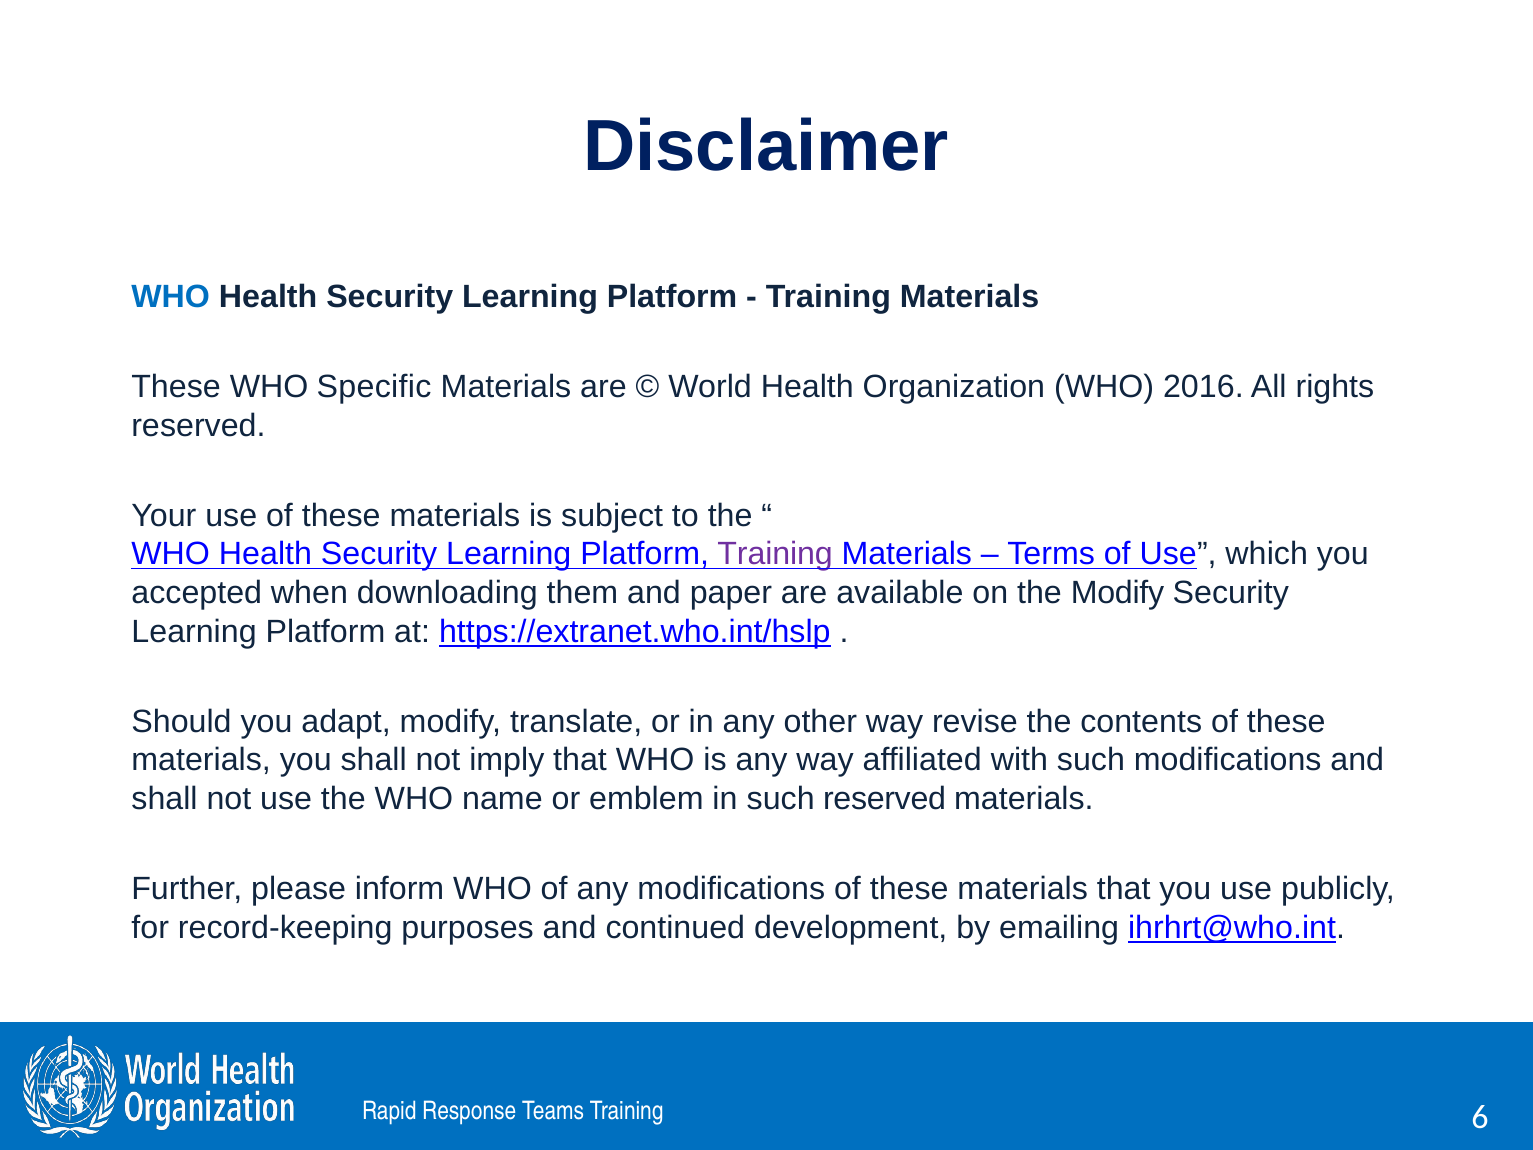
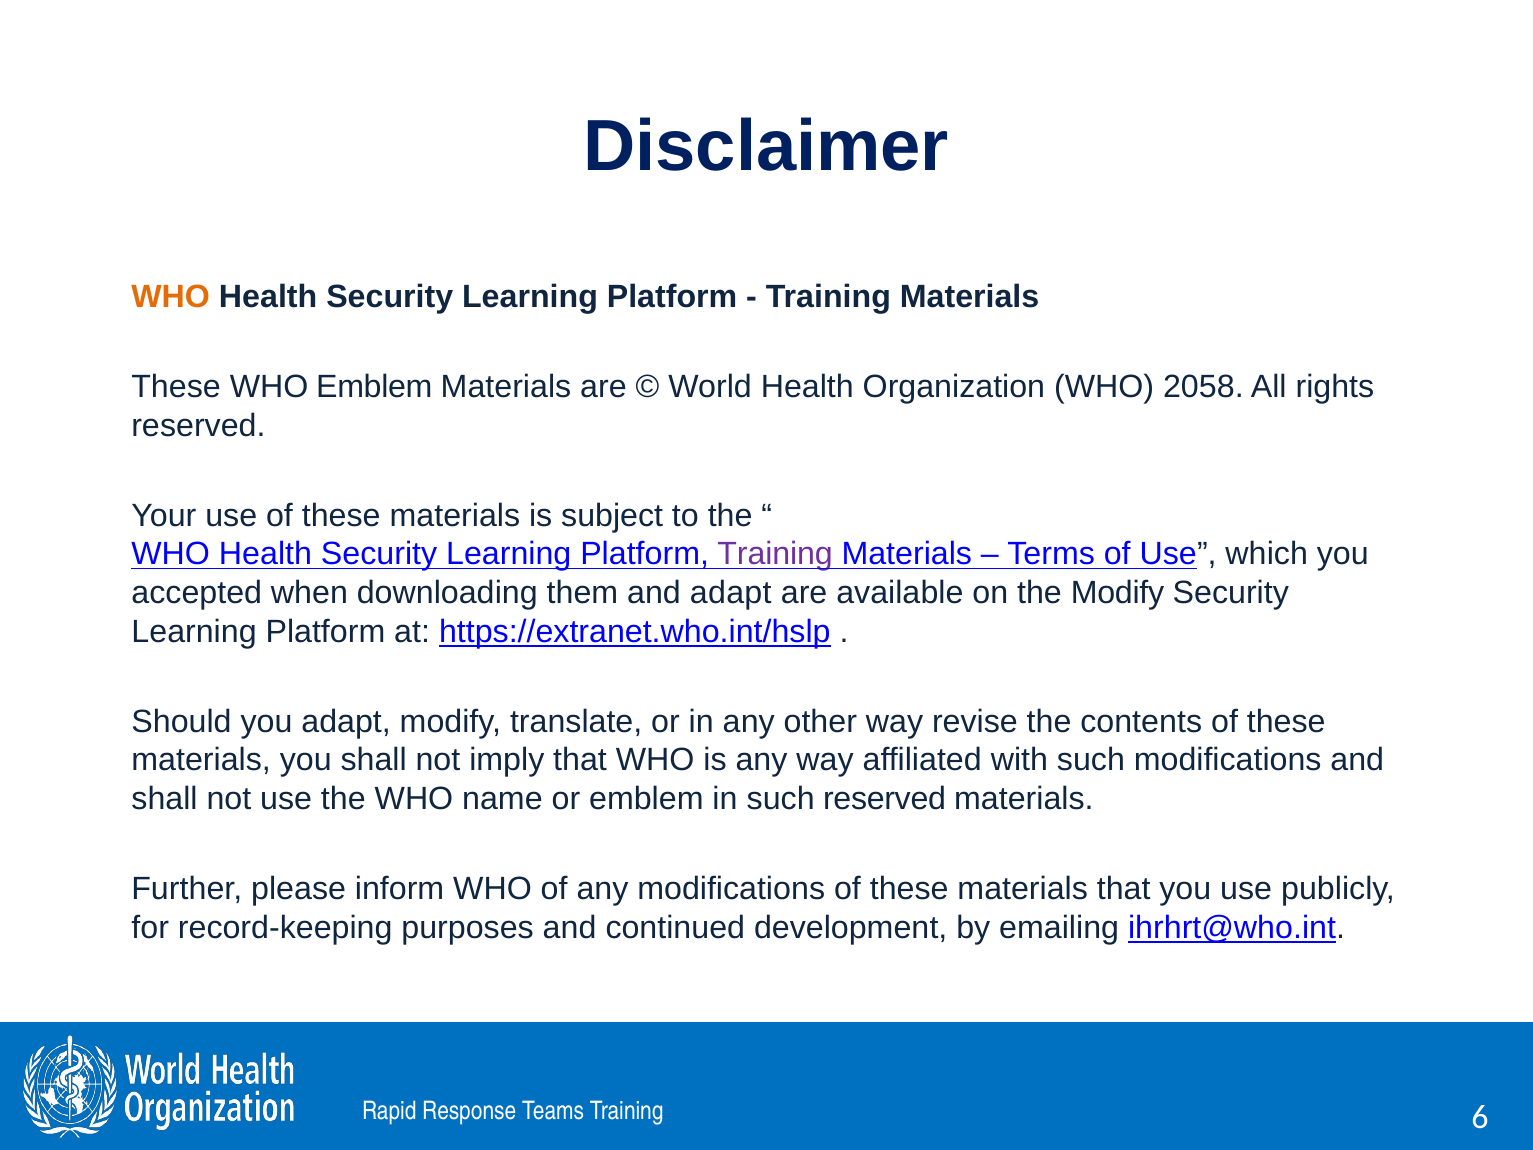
WHO colour: blue -> orange (171, 297)
WHO Specific: Specific -> Emblem (374, 387)
2016: 2016 -> 2058 (1203, 387)
and paper: paper -> adapt (731, 593)
